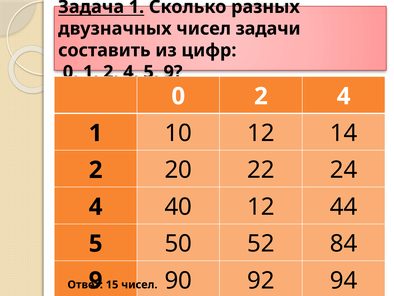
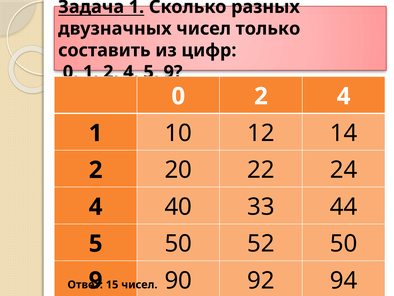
задачи: задачи -> только (268, 29)
40 12: 12 -> 33 (261, 207)
52 84: 84 -> 50 (344, 243)
